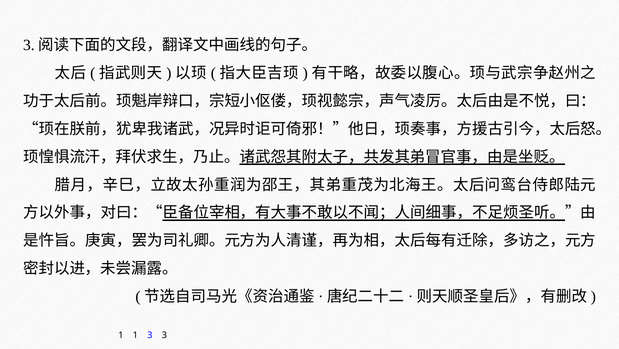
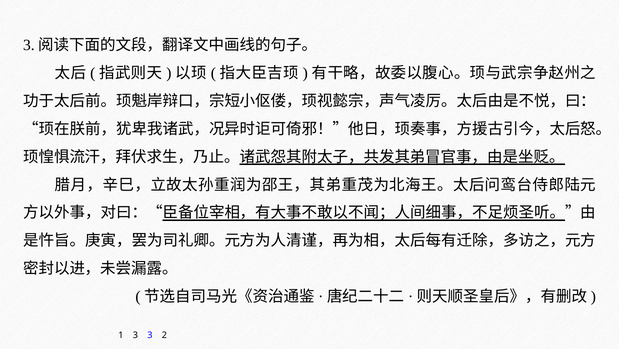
1 1: 1 -> 3 (135, 335)
3 3: 3 -> 2 (164, 335)
